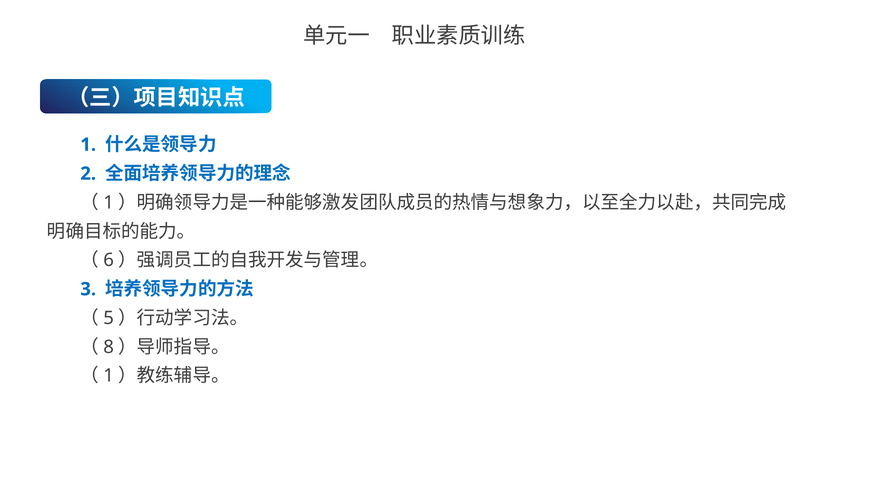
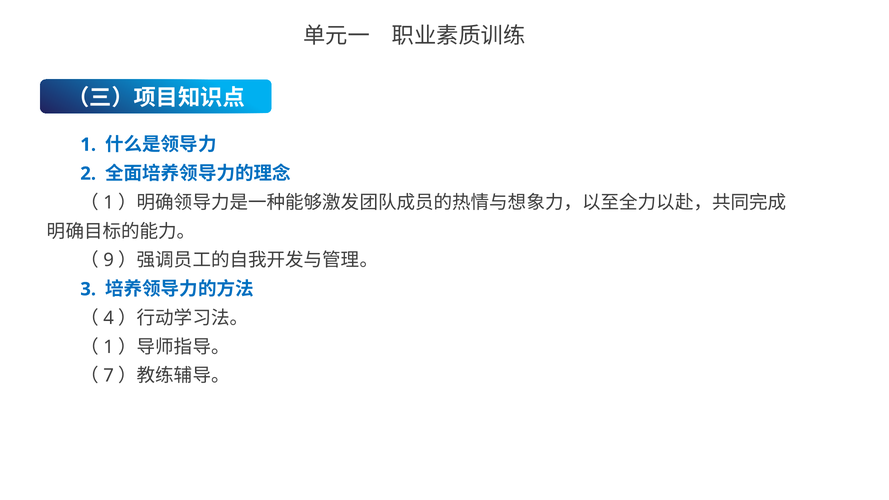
6: 6 -> 9 (109, 260)
5: 5 -> 4 (109, 318)
8: 8 -> 1 (109, 347)
1: 1 -> 7 (109, 376)
